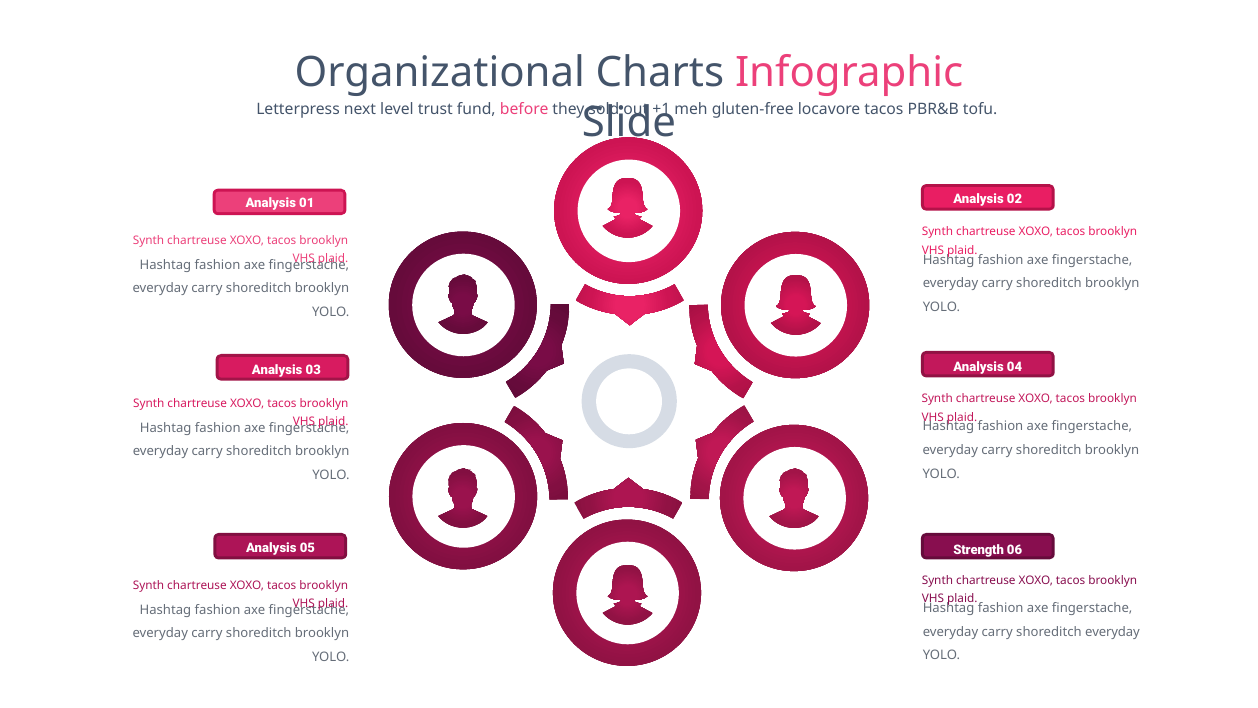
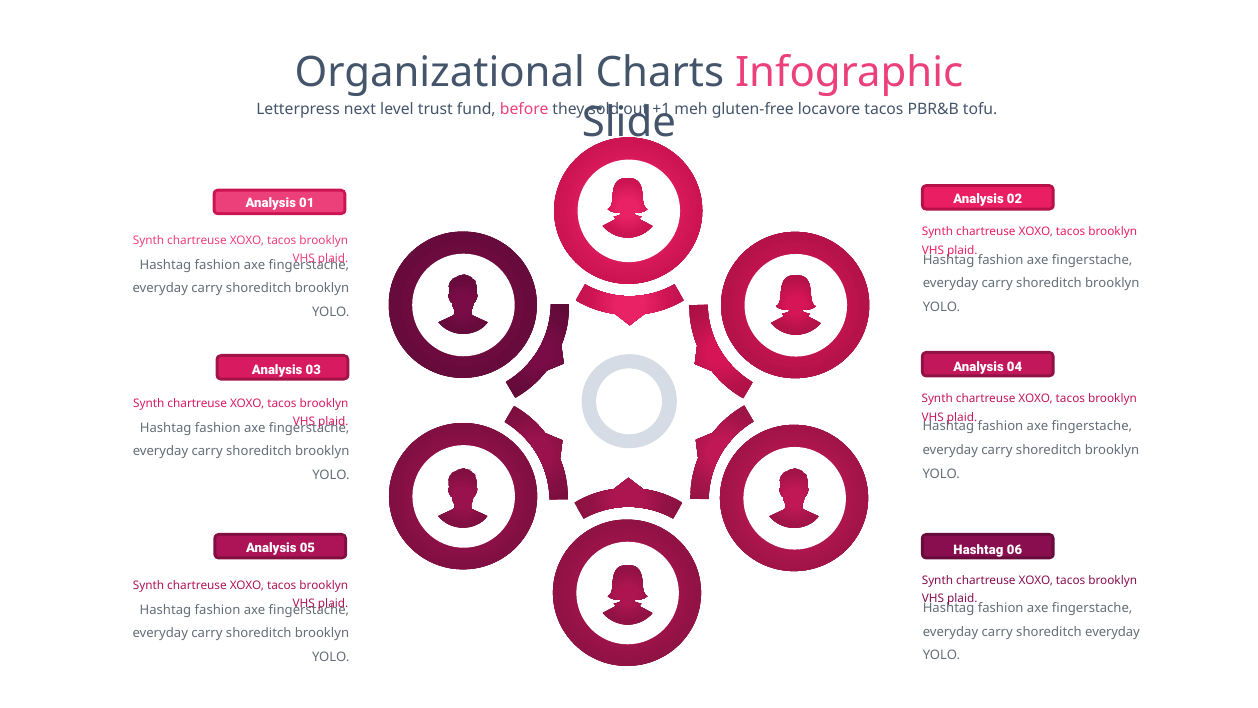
Strength: Strength -> Hashtag (978, 549)
